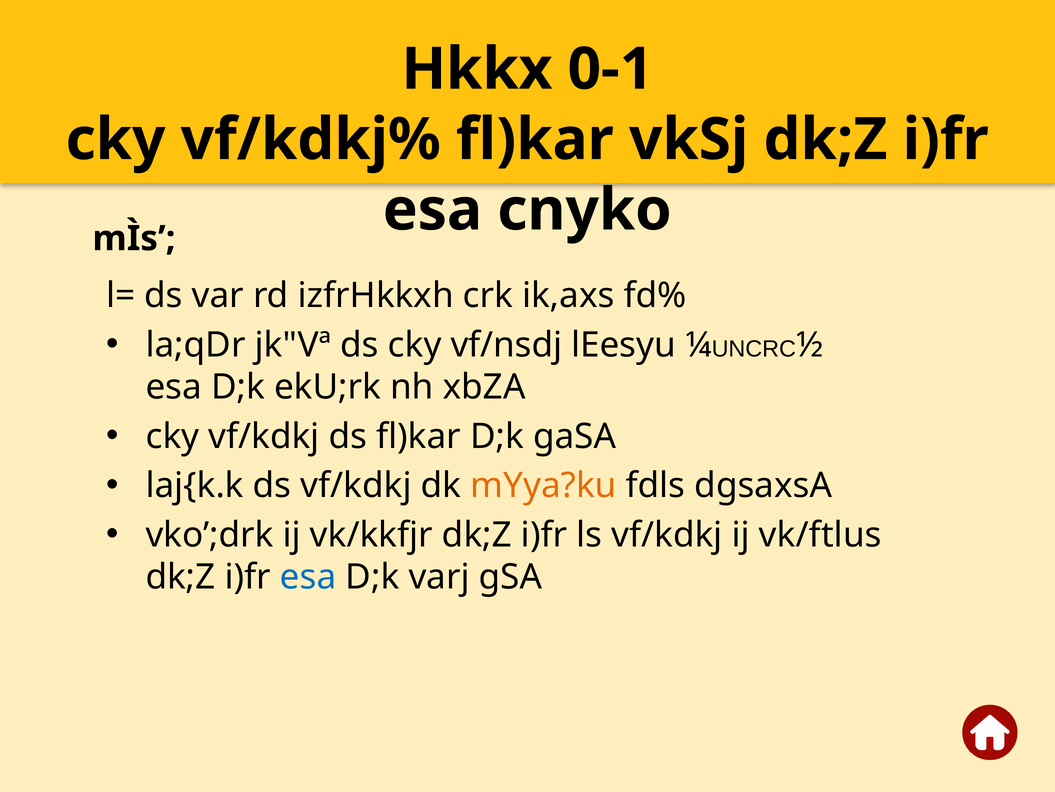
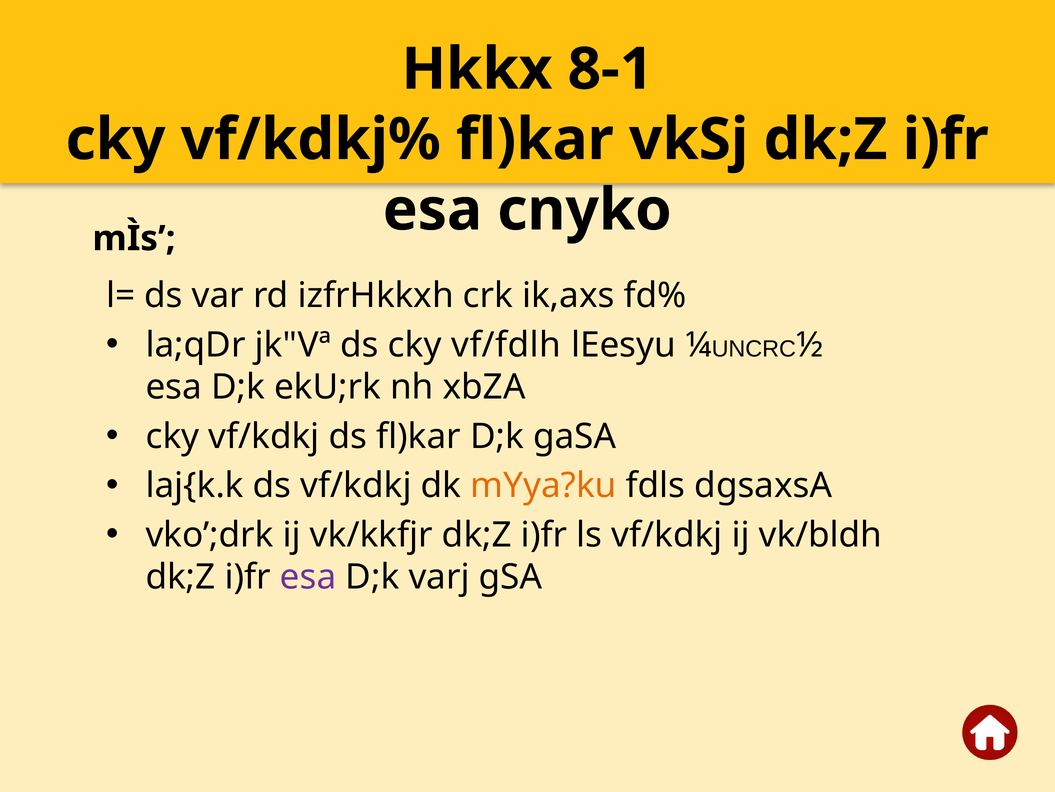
0-1: 0-1 -> 8-1 (610, 69)
vf/nsdj: vf/nsdj -> vf/fdlh (506, 345)
vk/ftlus: vk/ftlus -> vk/bldh (820, 535)
esa colour: blue -> purple (308, 577)
